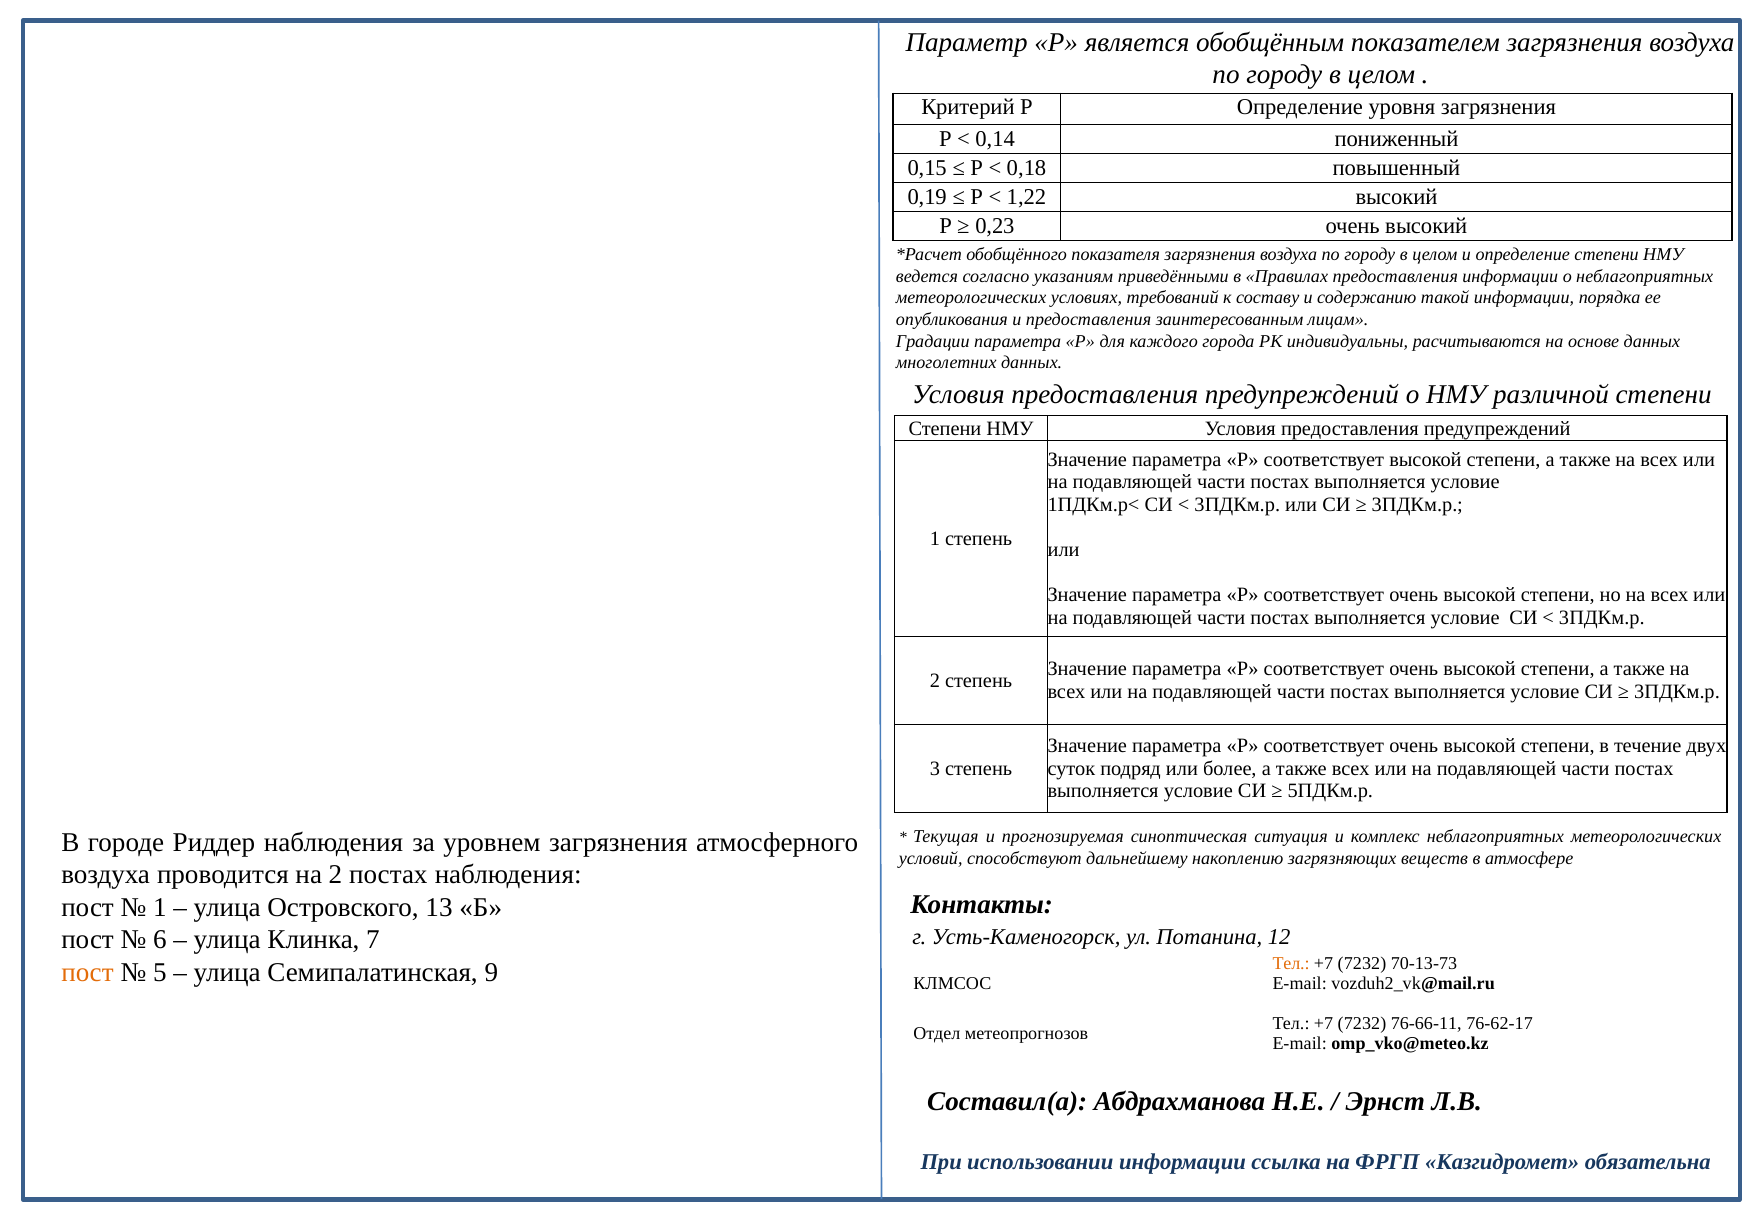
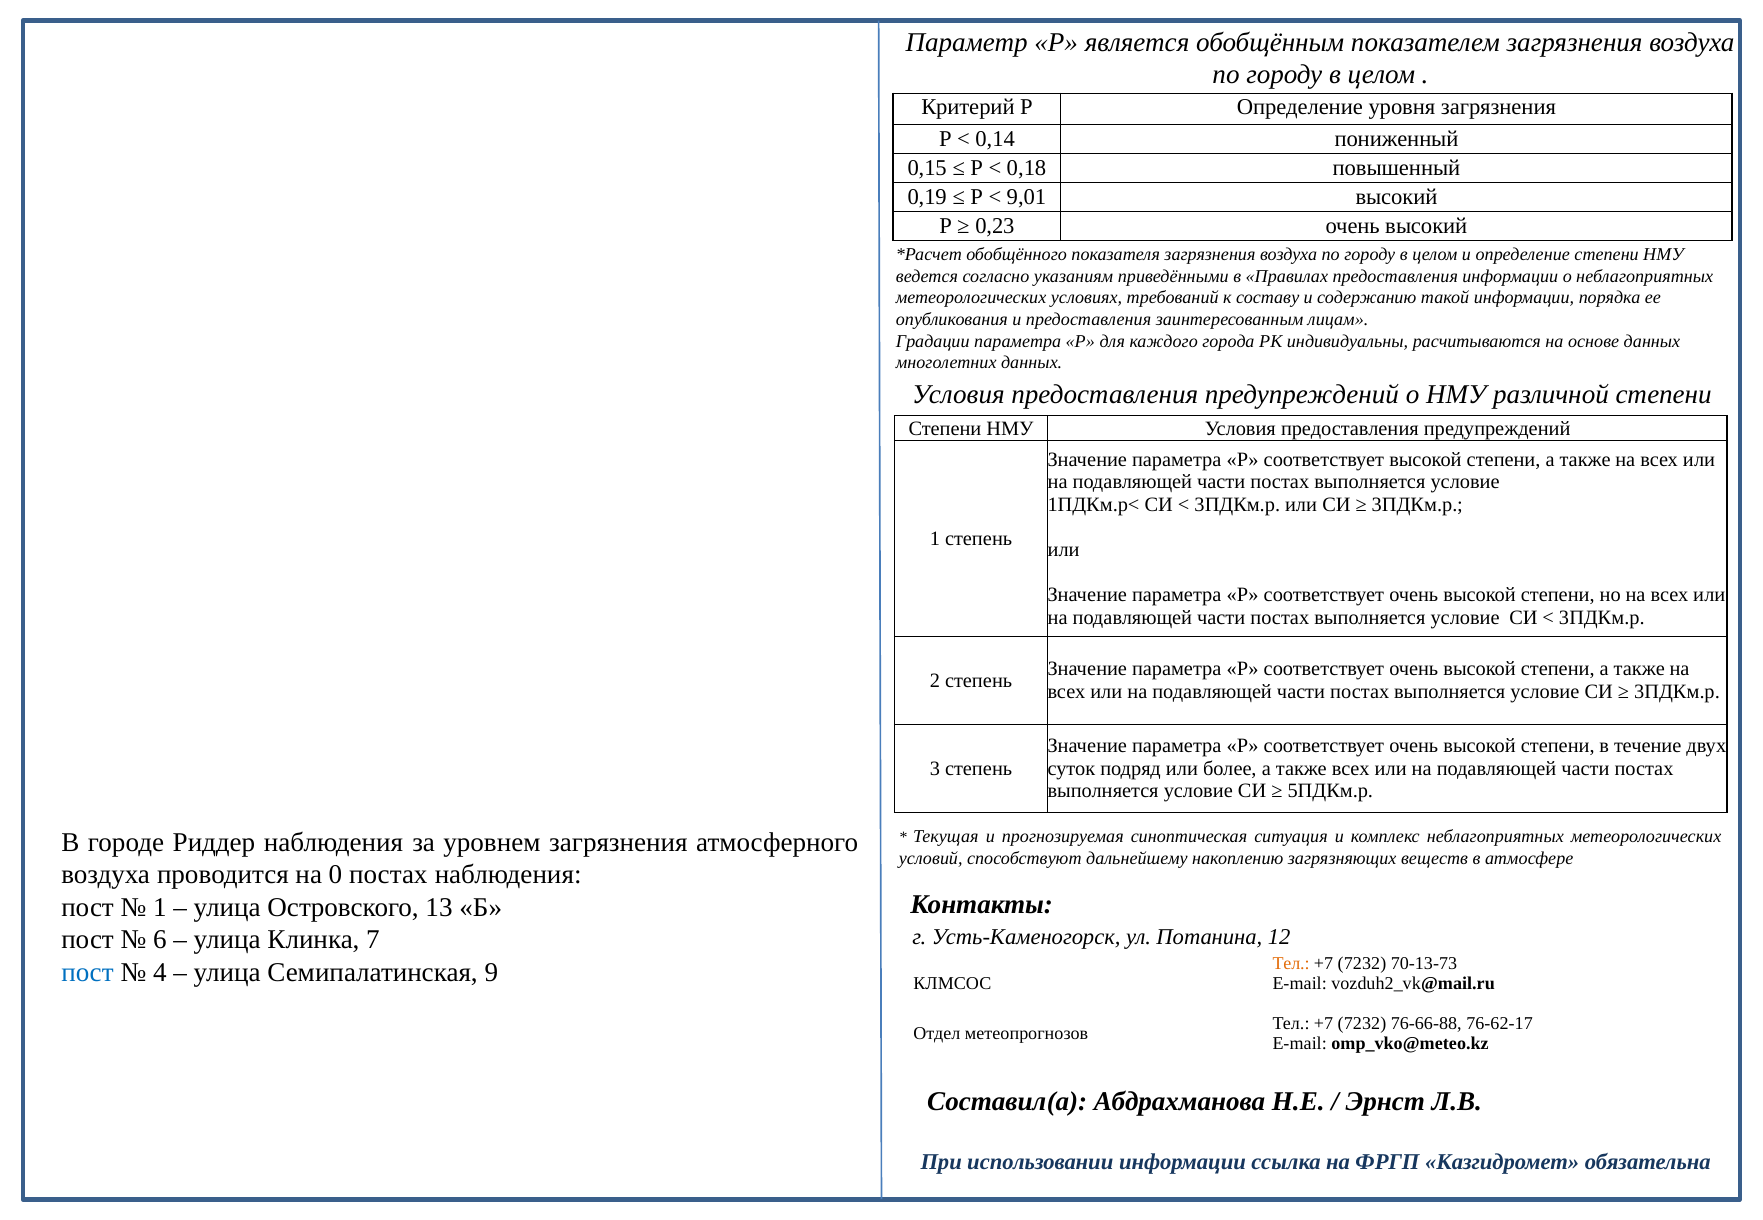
1,22: 1,22 -> 9,01 (1026, 197)
на 2: 2 -> 0 (336, 875)
пост colour: orange -> blue (87, 973)
5: 5 -> 4 (160, 973)
76-66-11: 76-66-11 -> 76-66-88 (1426, 1024)
